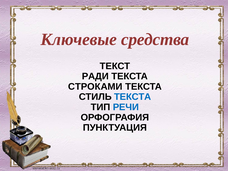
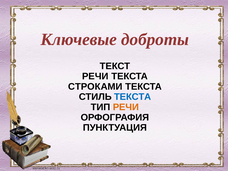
средства: средства -> доброты (155, 39)
РАДИ: РАДИ -> РЕЧИ (95, 76)
РЕЧИ colour: blue -> orange (126, 107)
